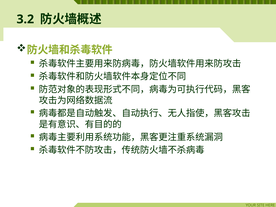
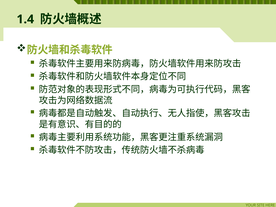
3.2: 3.2 -> 1.4 (25, 19)
